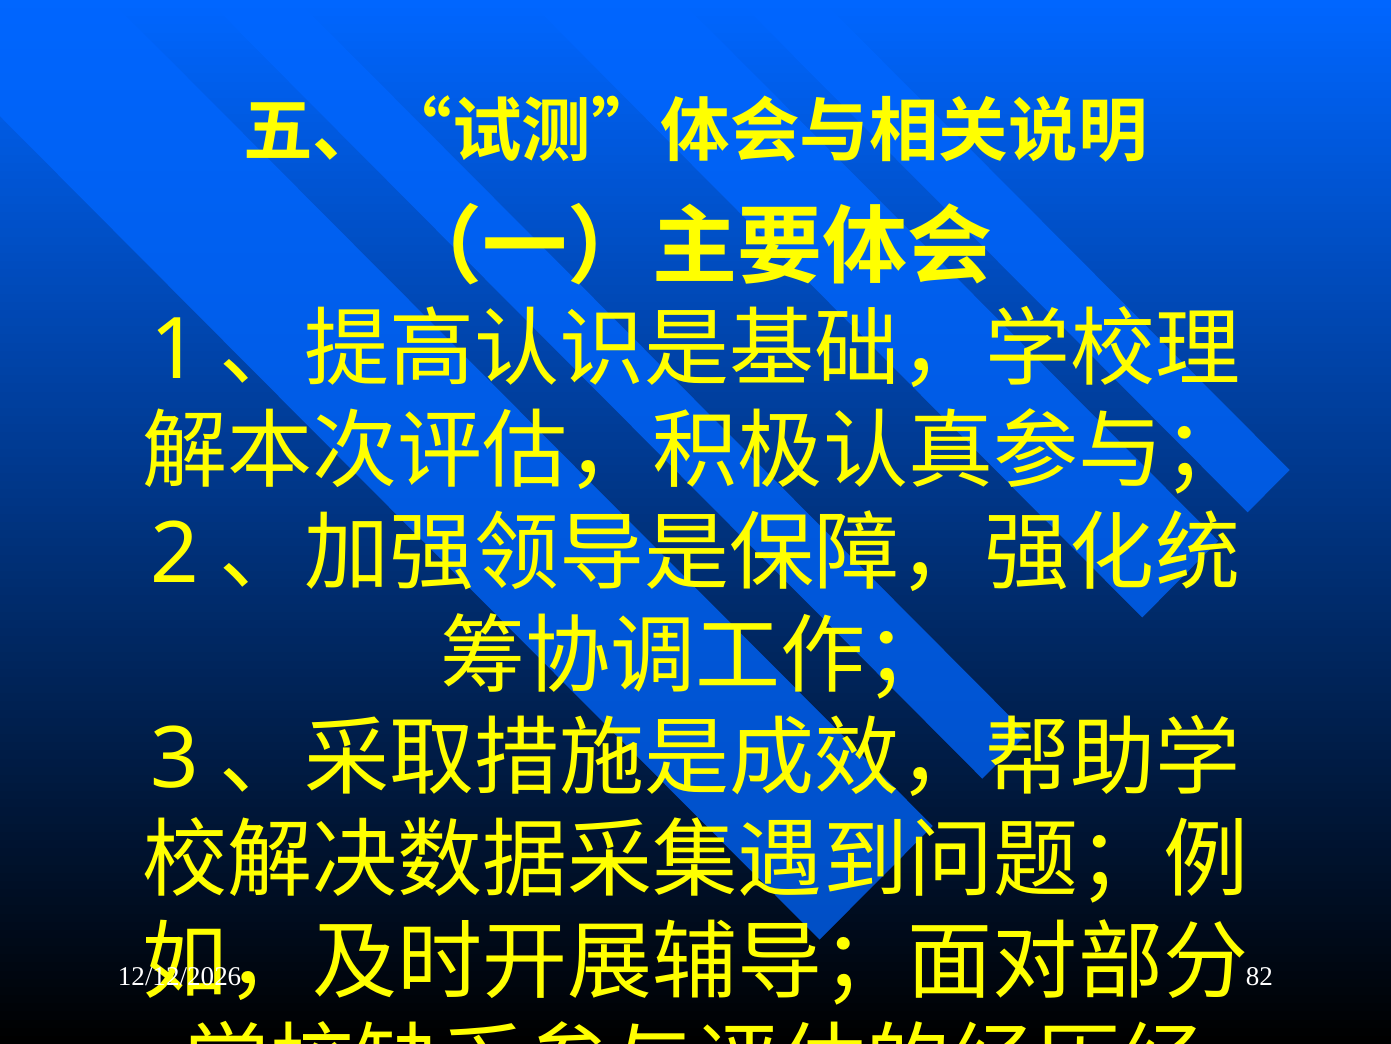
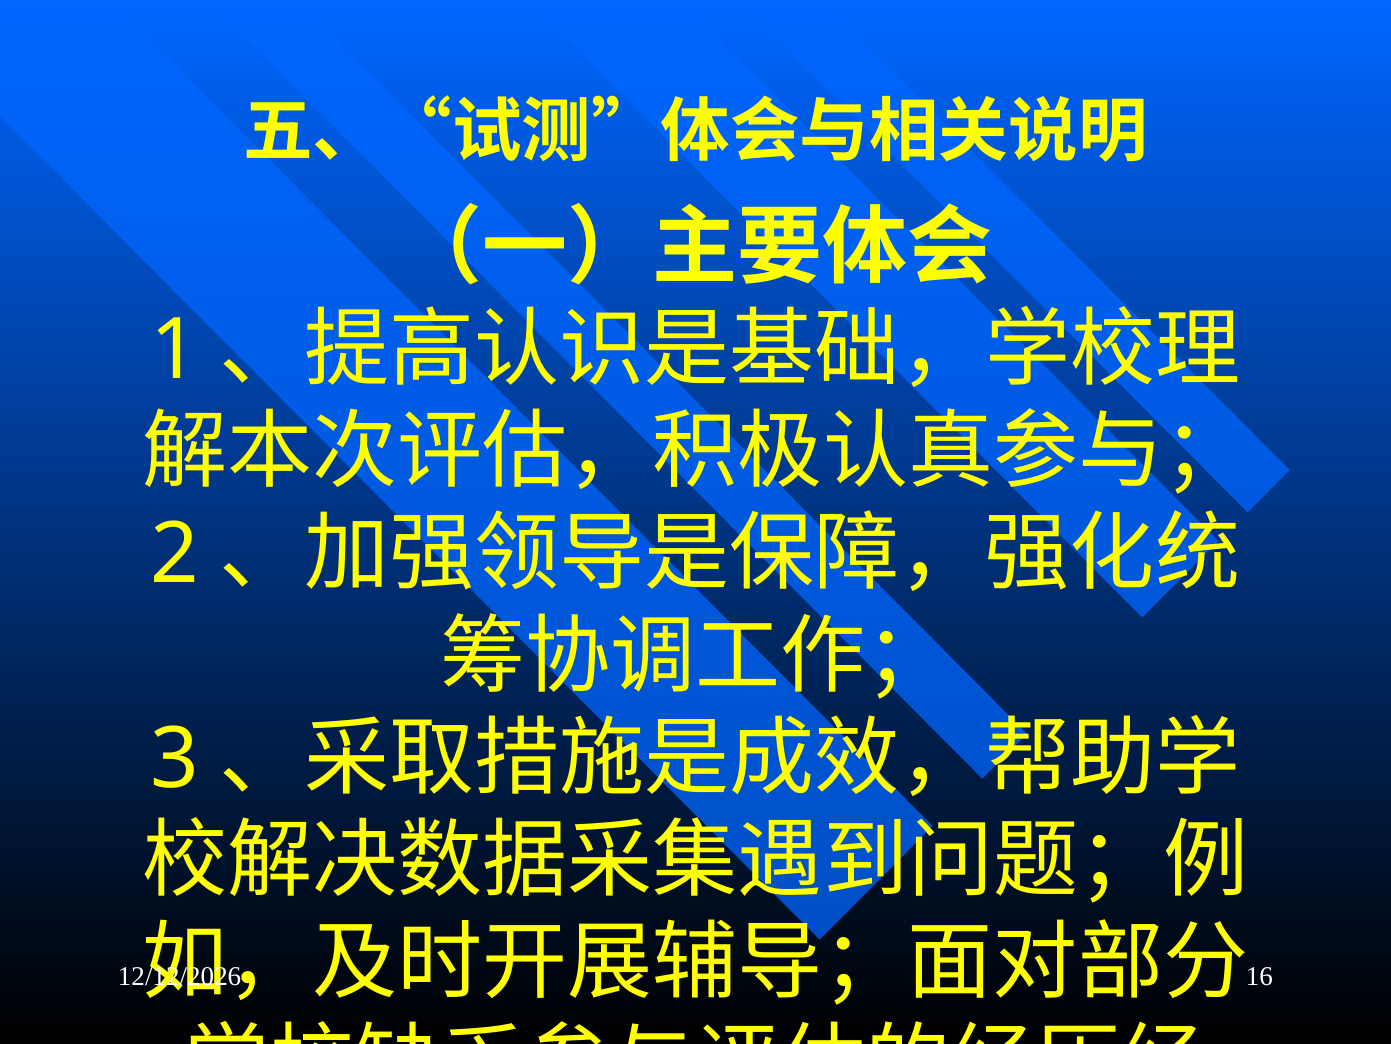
82: 82 -> 16 (1259, 975)
